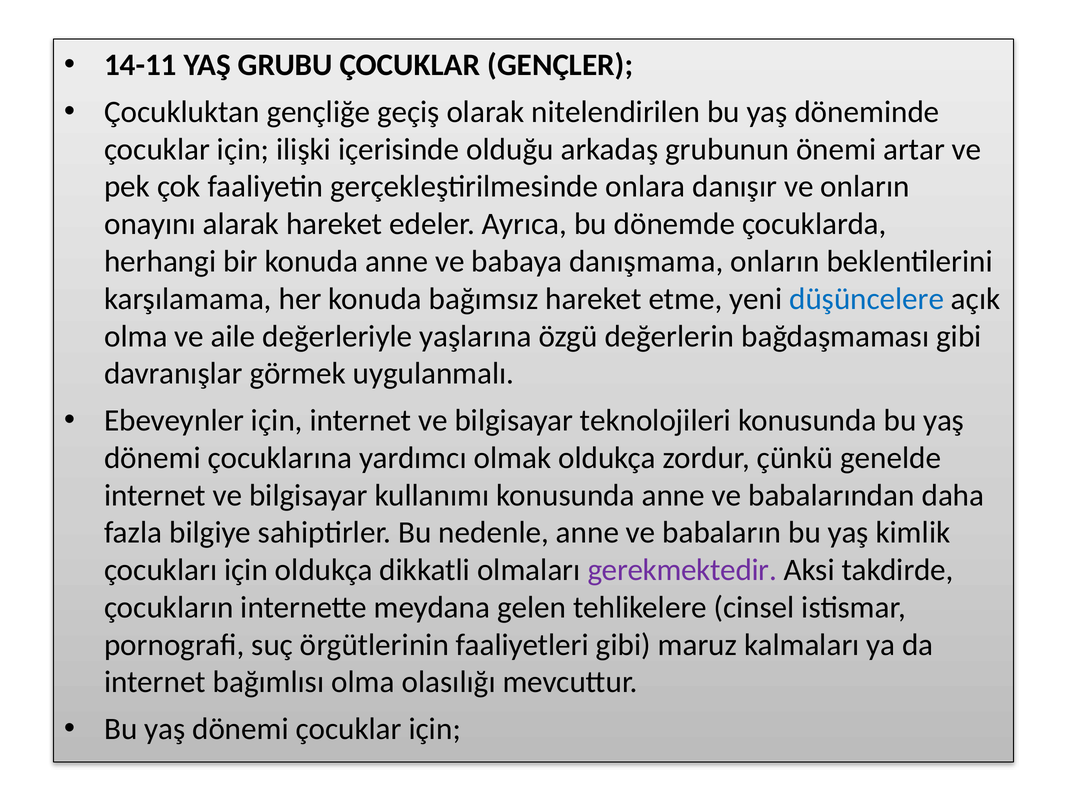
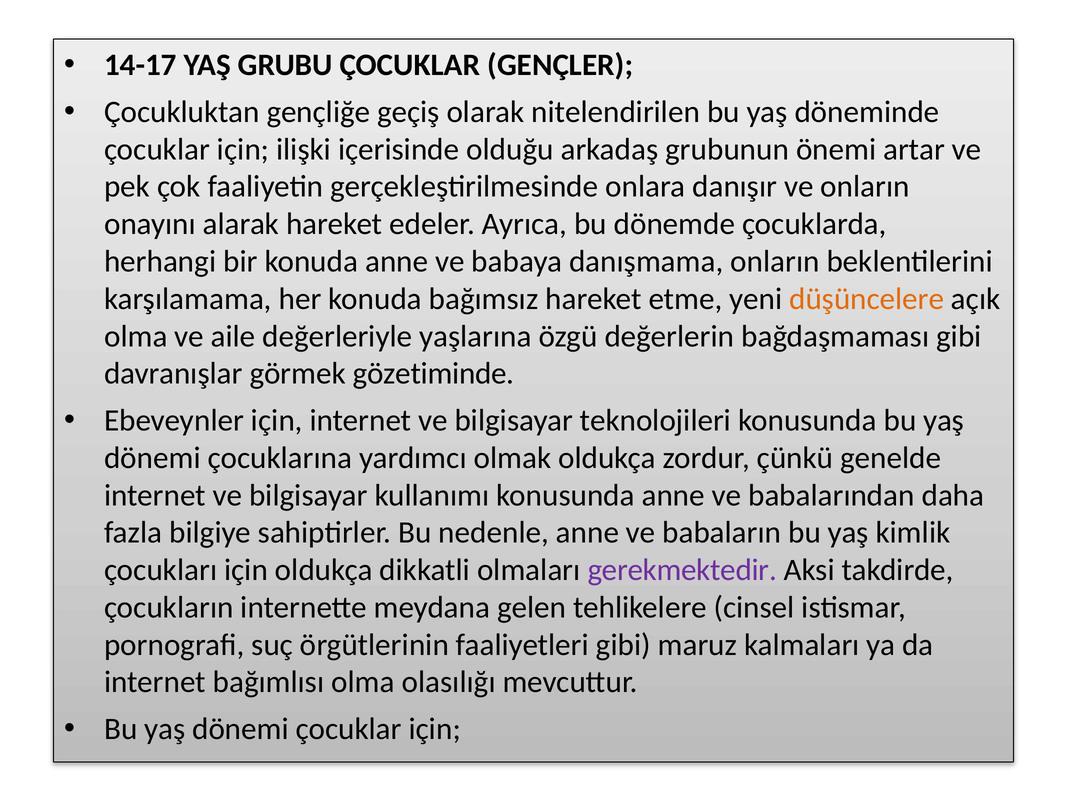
14-11: 14-11 -> 14-17 (140, 65)
düşüncelere colour: blue -> orange (867, 299)
uygulanmalı: uygulanmalı -> gözetiminde (434, 374)
